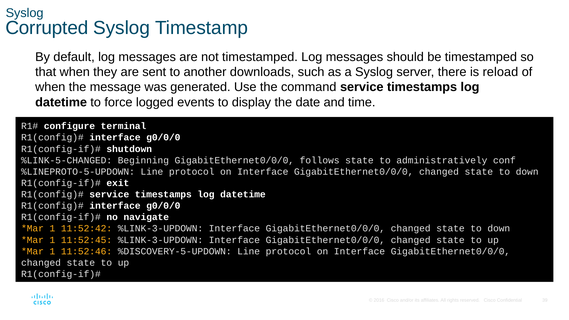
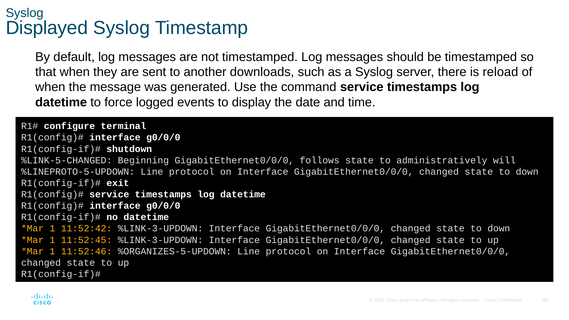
Corrupted: Corrupted -> Displayed (47, 28)
conf: conf -> will (504, 160)
no navigate: navigate -> datetime (146, 217)
%DISCOVERY-5-UPDOWN: %DISCOVERY-5-UPDOWN -> %ORGANIZES-5-UPDOWN (175, 251)
